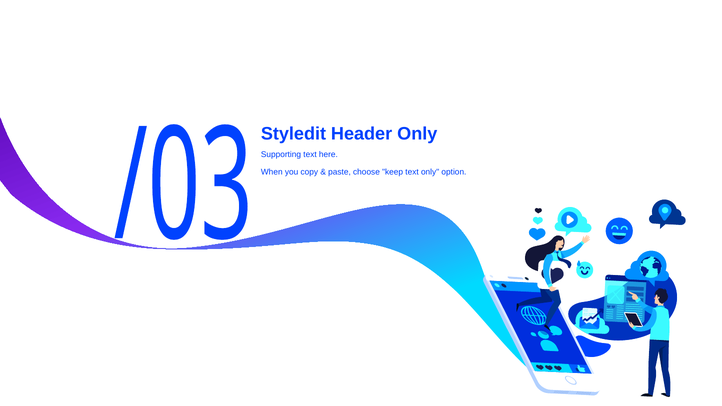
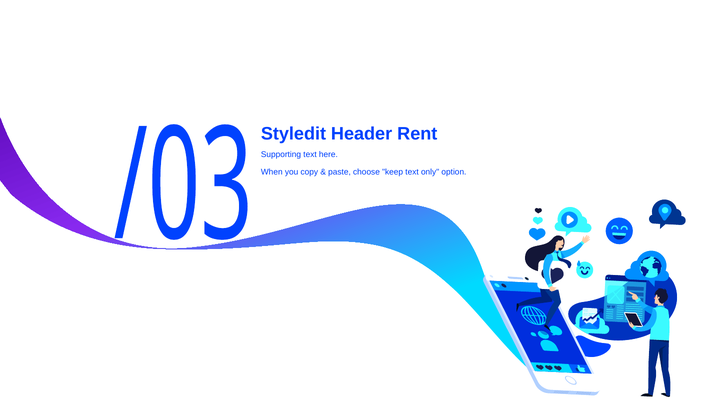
Header Only: Only -> Rent (417, 134)
